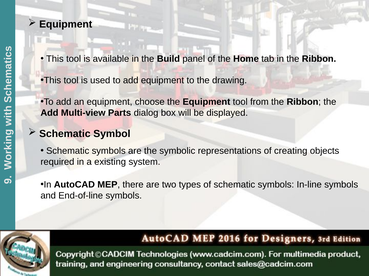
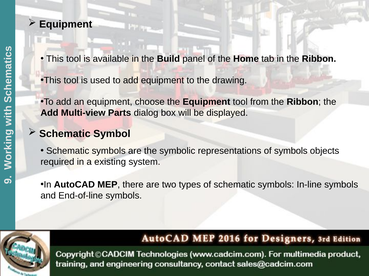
of creating: creating -> symbols (291, 151)
